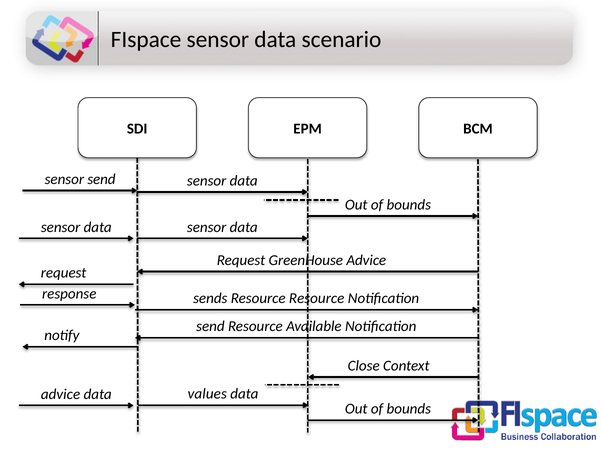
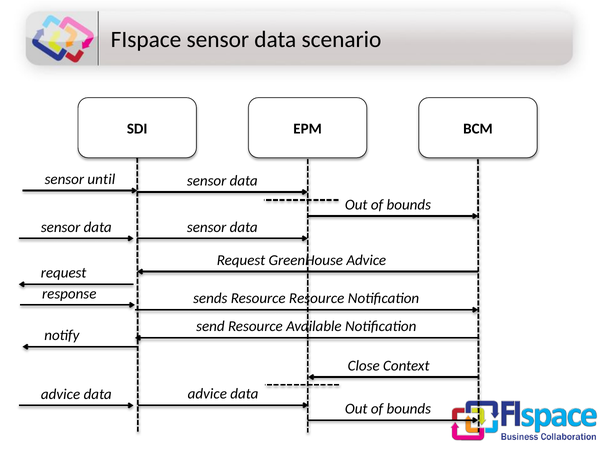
sensor send: send -> until (101, 179)
values: values -> advice (207, 394)
